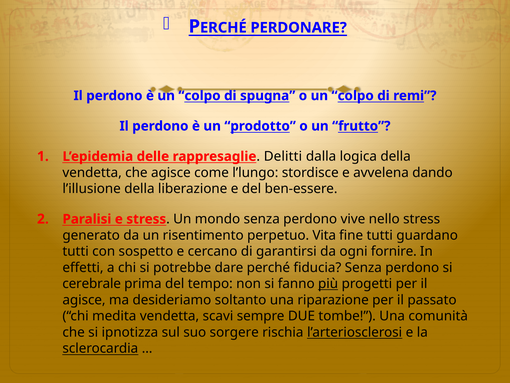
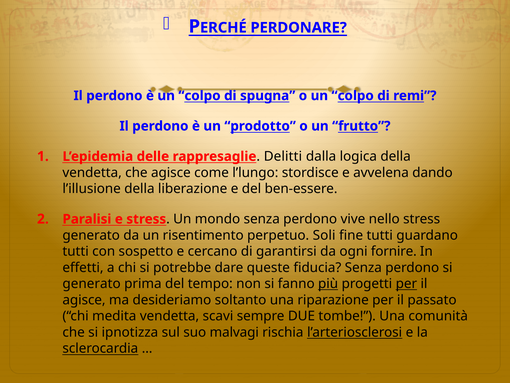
Vita: Vita -> Soli (324, 235)
perché: perché -> queste (268, 267)
cerebrale: cerebrale -> generato (92, 283)
per underline: none -> present (406, 283)
sorgere: sorgere -> malvagi (234, 332)
